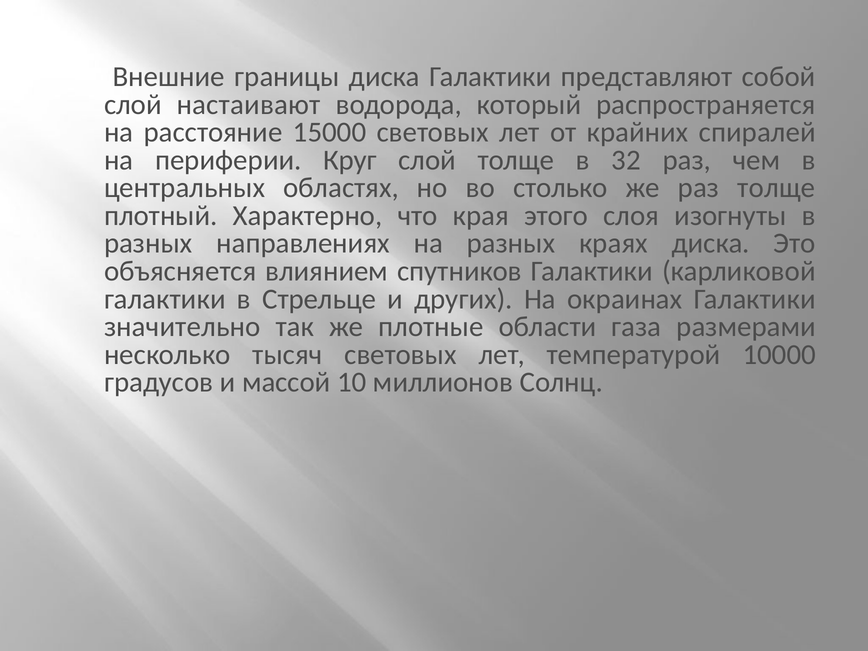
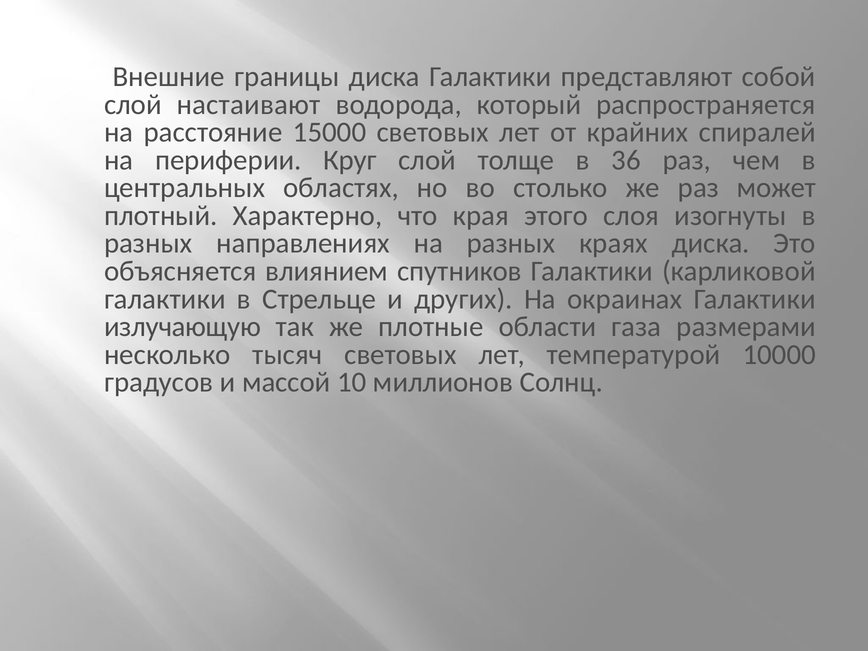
32: 32 -> 36 (626, 160)
раз толще: толще -> может (777, 188)
значительно: значительно -> излучающую (183, 327)
